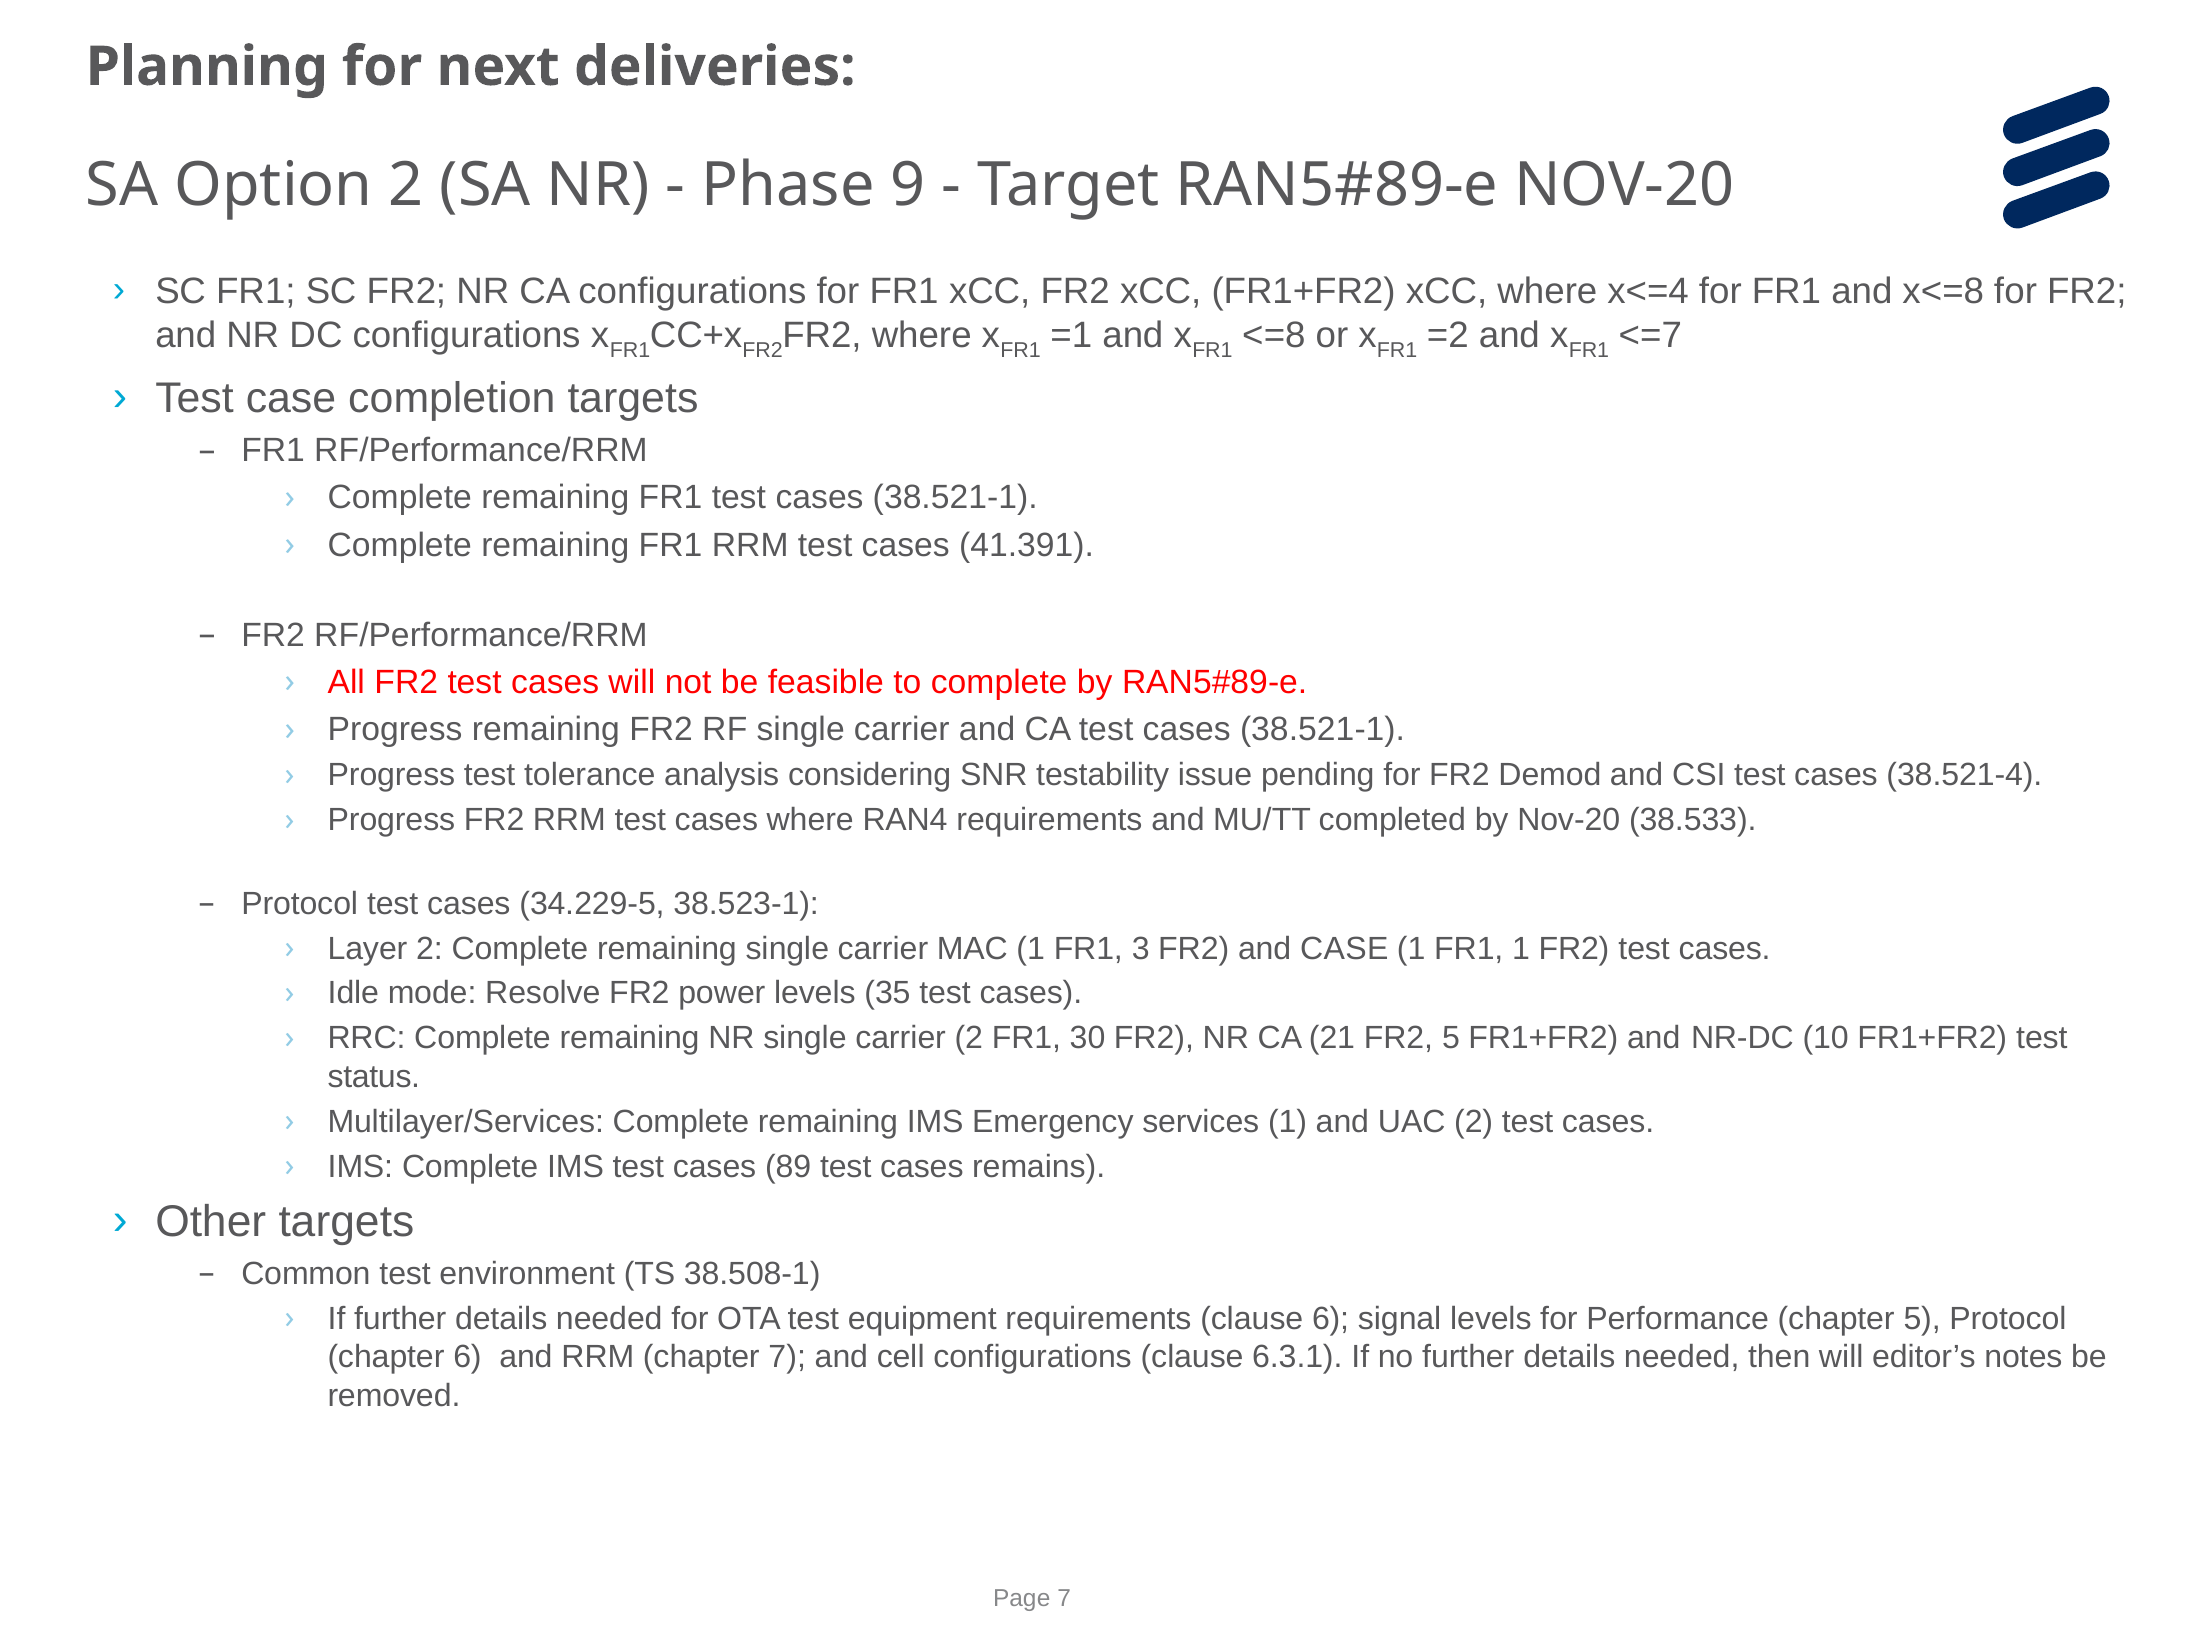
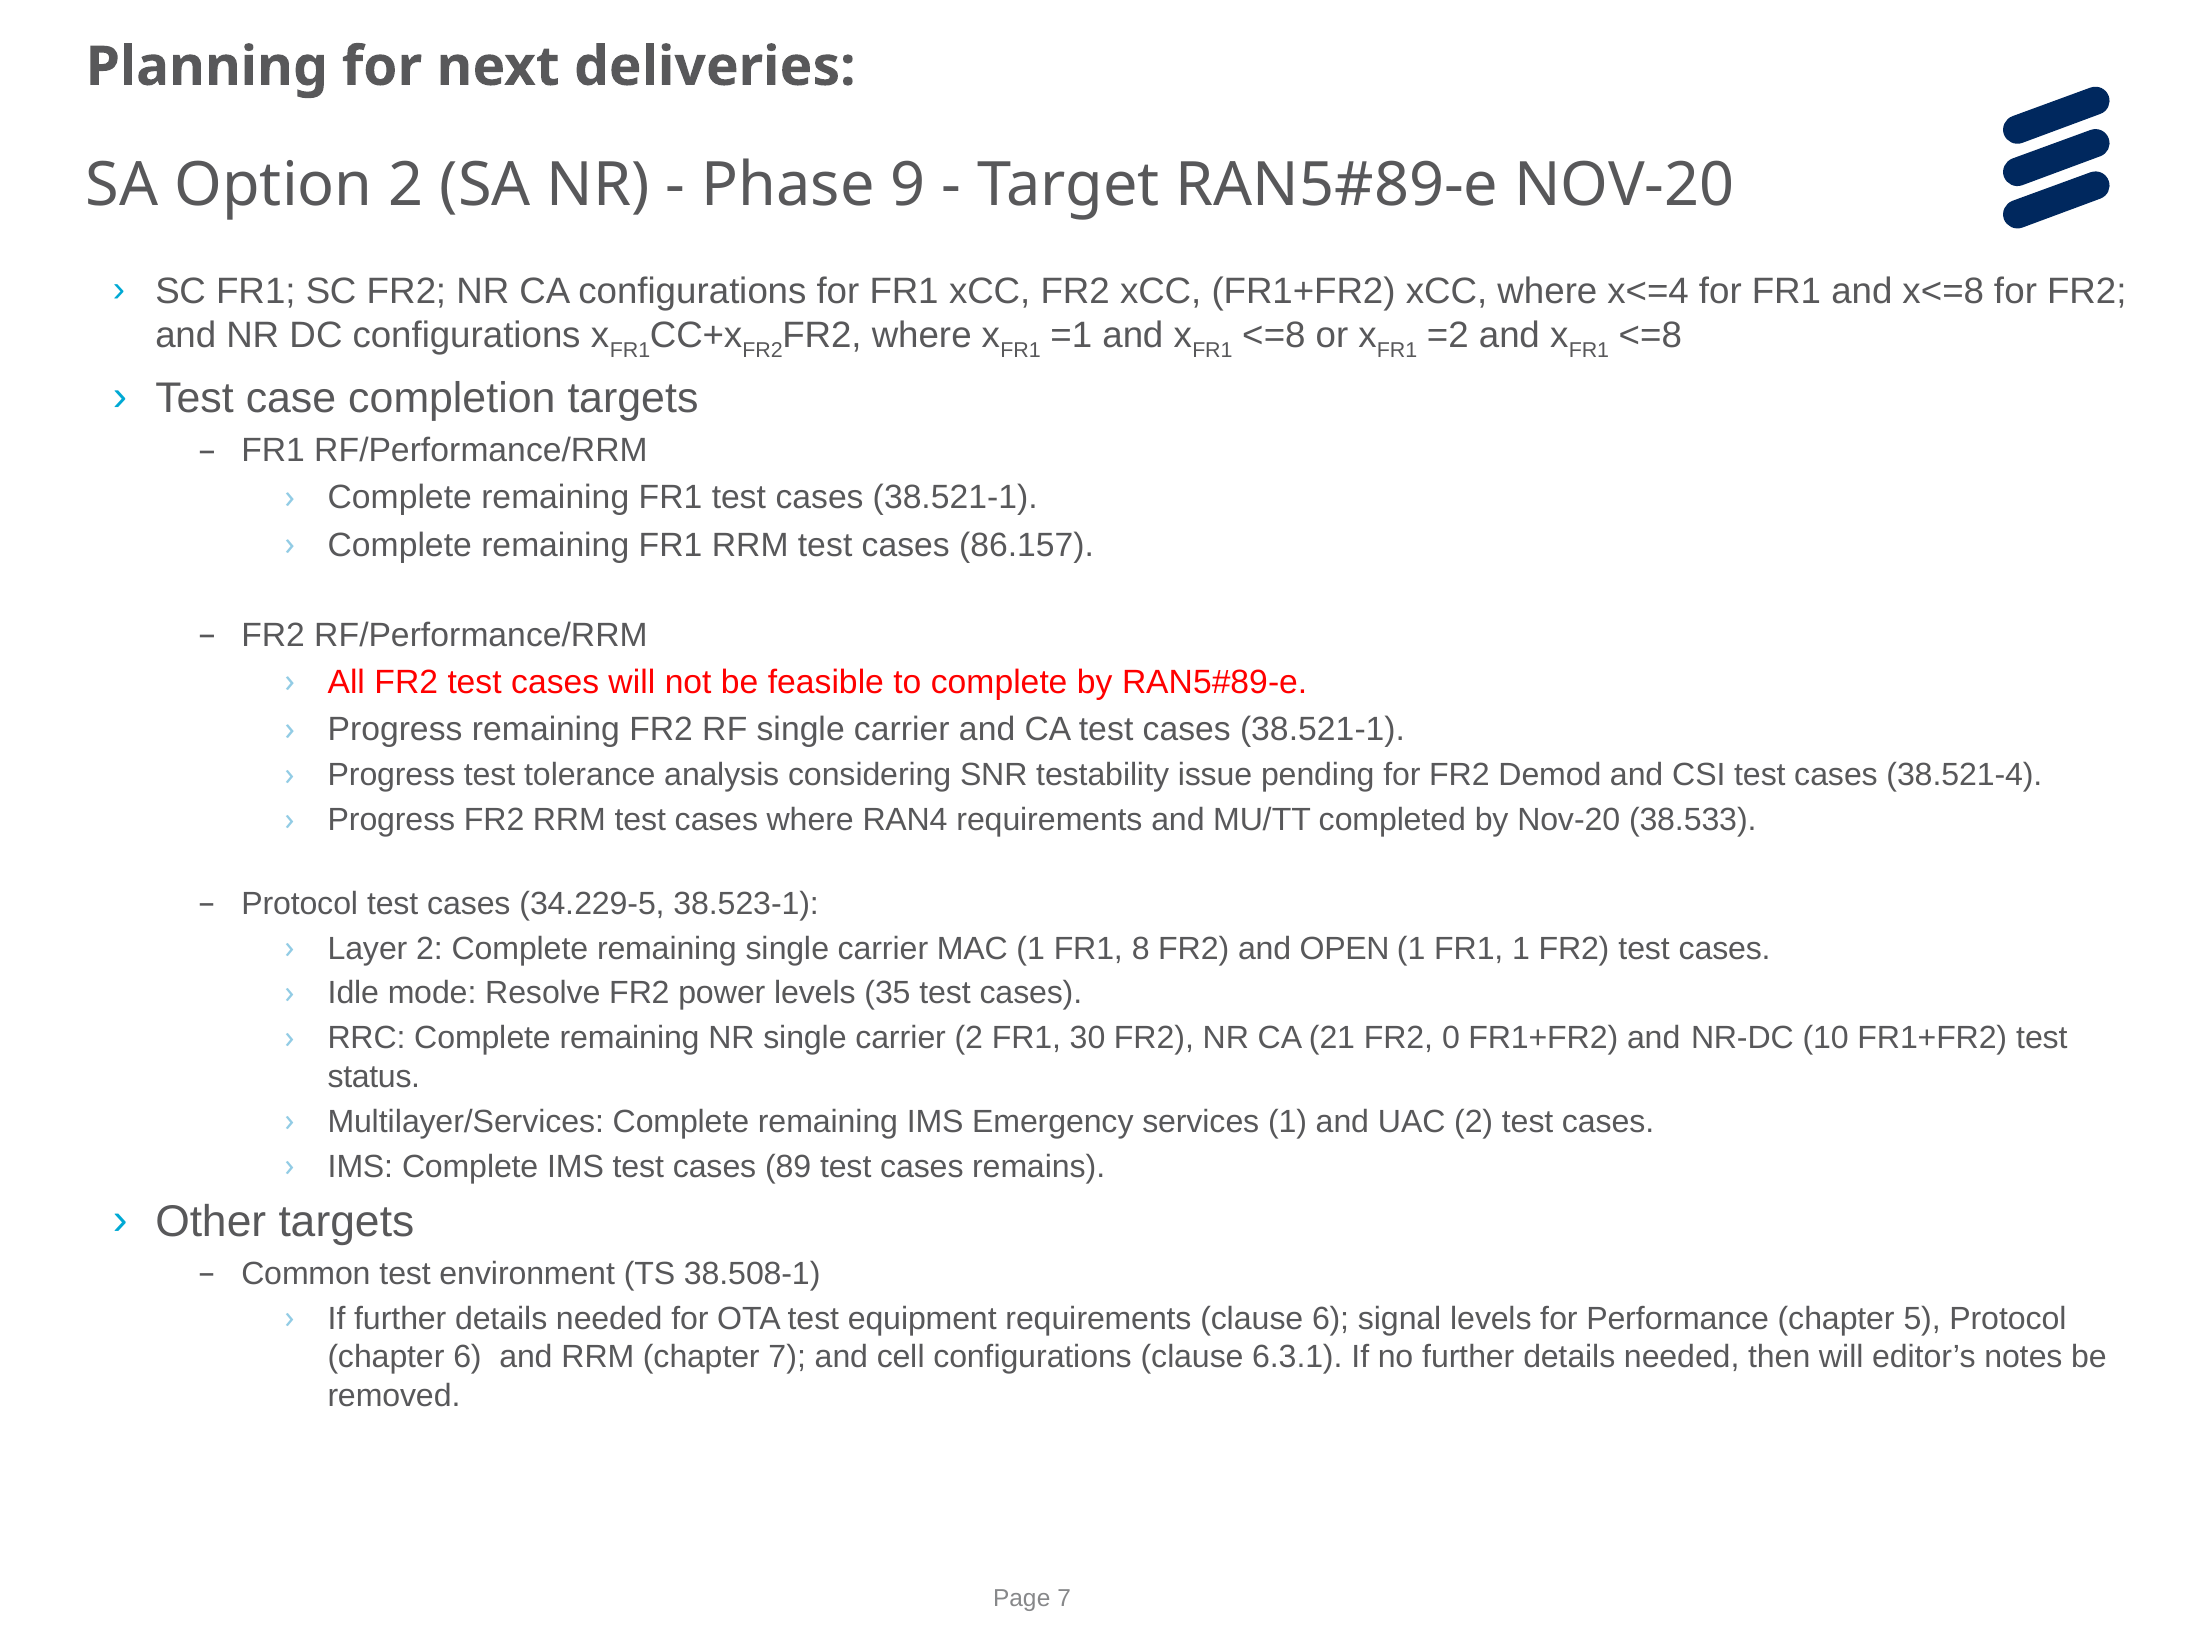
<=7: <=7 -> <=8 (1650, 336)
41.391: 41.391 -> 86.157 (1027, 545)
3: 3 -> 8 (1141, 948)
and CASE: CASE -> OPEN (1345, 948)
FR2 5: 5 -> 0 (1451, 1038)
